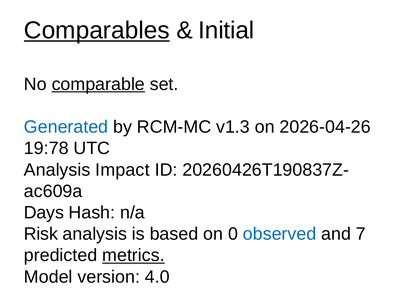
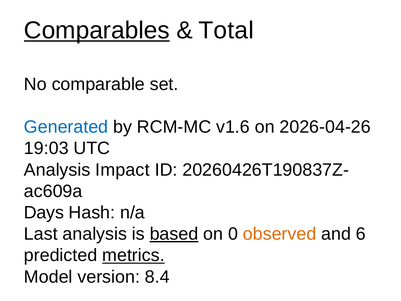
Initial: Initial -> Total (226, 30)
comparable underline: present -> none (98, 84)
v1.3: v1.3 -> v1.6 (233, 127)
19:78: 19:78 -> 19:03 (46, 148)
Risk: Risk -> Last (41, 234)
based underline: none -> present (174, 234)
observed colour: blue -> orange (280, 234)
7: 7 -> 6 (361, 234)
4.0: 4.0 -> 8.4 (157, 277)
